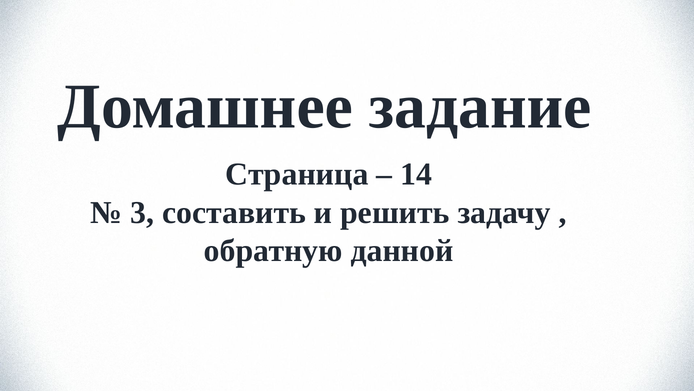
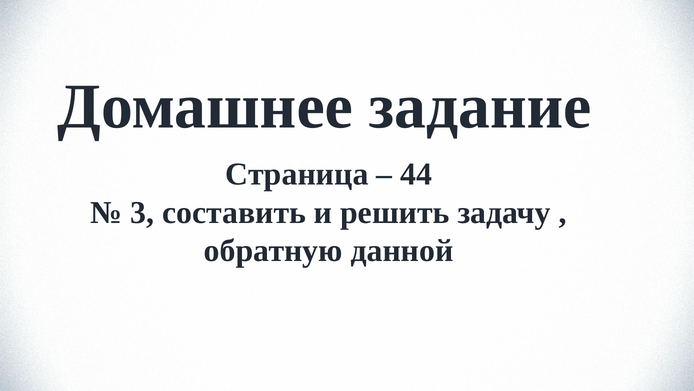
14: 14 -> 44 (416, 174)
